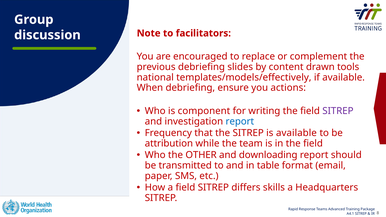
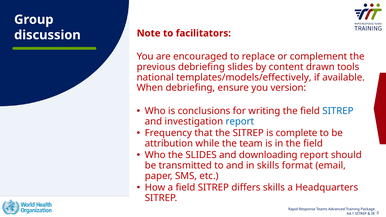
actions: actions -> version (288, 88)
component: component -> conclusions (204, 111)
SITREP colour: purple -> blue (338, 111)
is available: available -> complete (297, 133)
the OTHER: OTHER -> SLIDES (201, 155)
in table: table -> skills (268, 166)
